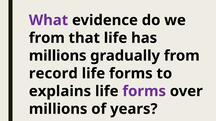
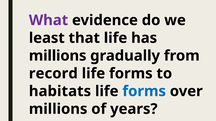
from: from -> least (47, 38)
explains: explains -> habitats (60, 92)
forms colour: purple -> blue (144, 92)
